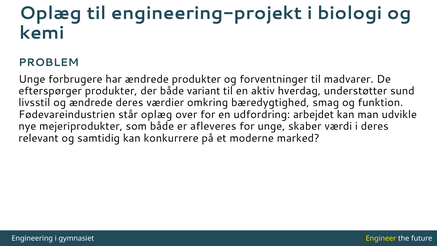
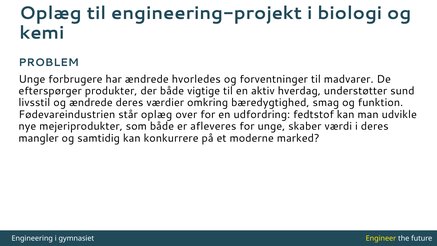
ændrede produkter: produkter -> hvorledes (196, 79)
variant: variant -> vigtige (204, 91)
arbejdet: arbejdet -> fedtstof (313, 114)
relevant: relevant -> mangler (39, 138)
